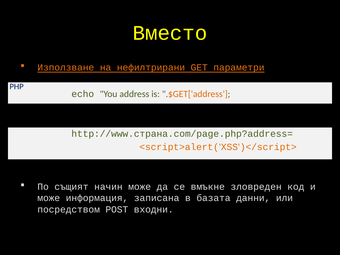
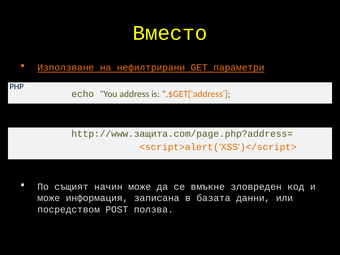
http://www.страна.com/page.php?address=: http://www.страна.com/page.php?address= -> http://www.защита.com/page.php?address= (182, 134)
входни: входни -> ползва (154, 209)
